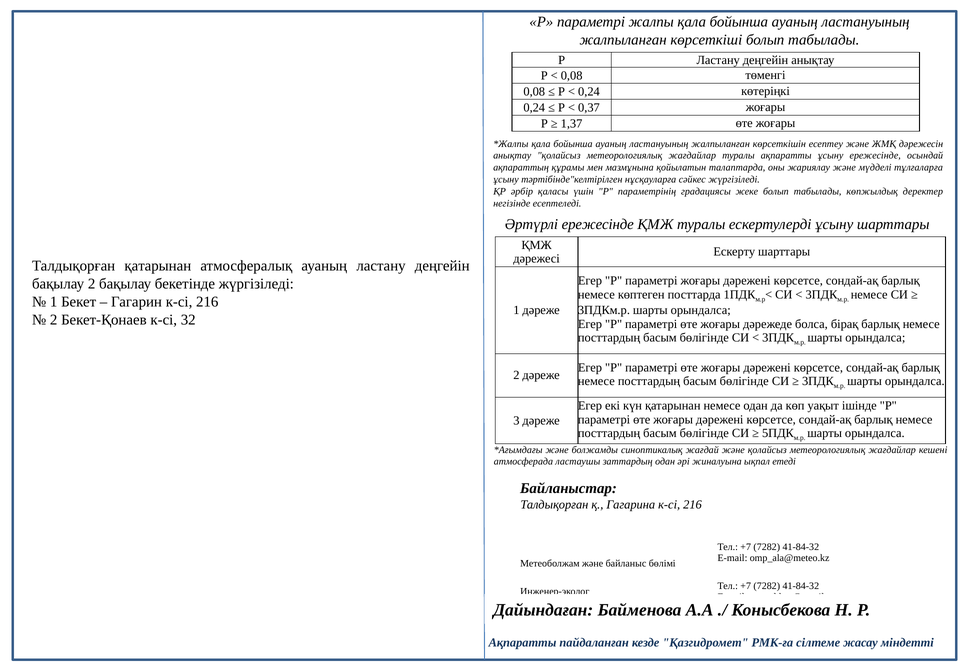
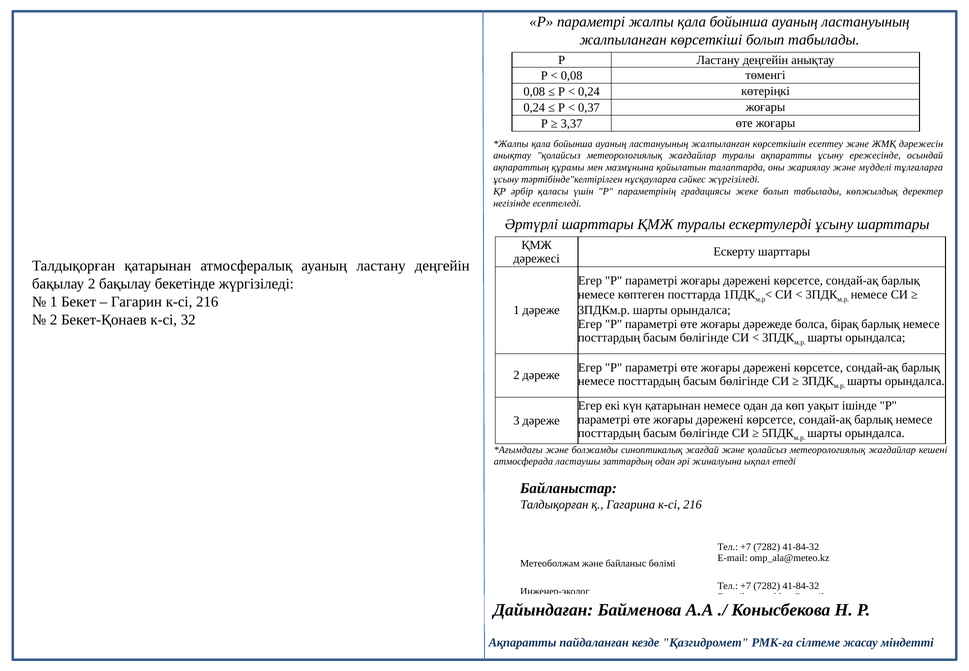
1,37: 1,37 -> 3,37 (572, 124)
Әртүрлі ережесінде: ережесінде -> шарттары (598, 224)
